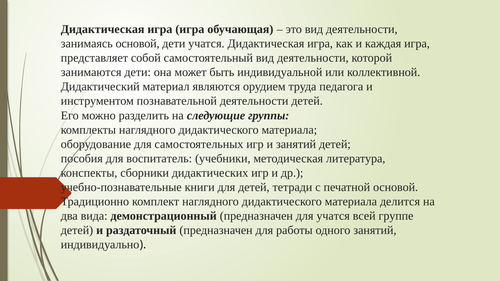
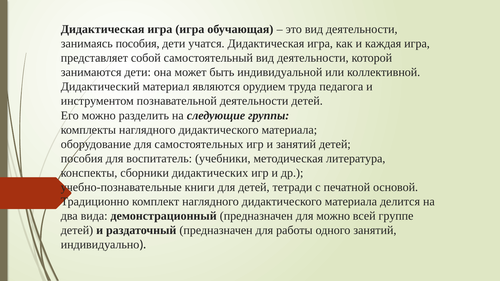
занимаясь основой: основой -> пособия (138, 44)
для учатся: учатся -> можно (333, 216)
